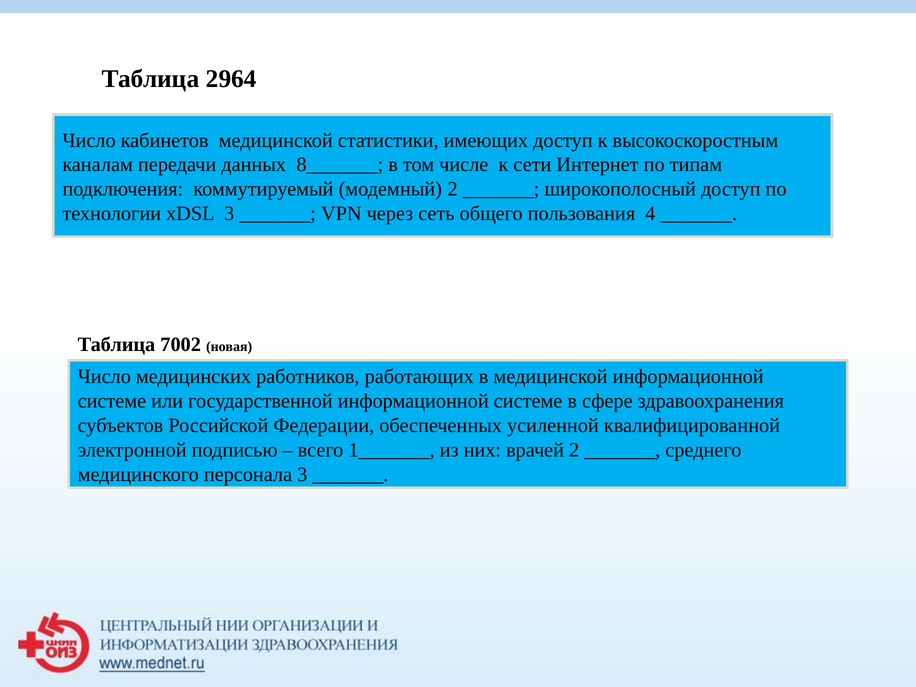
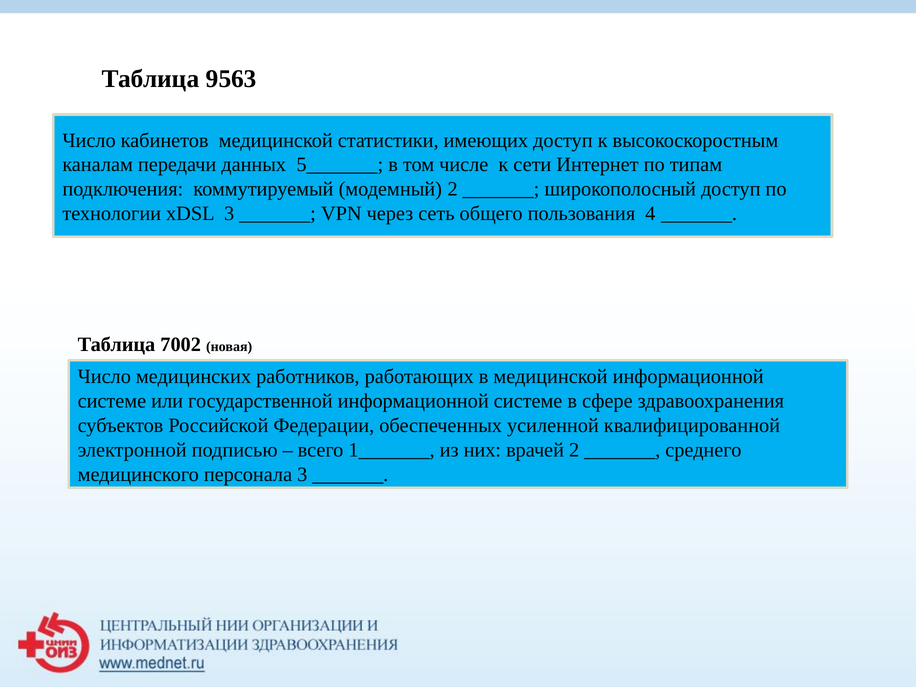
2964: 2964 -> 9563 (231, 79)
8_______: 8_______ -> 5_______ (340, 165)
